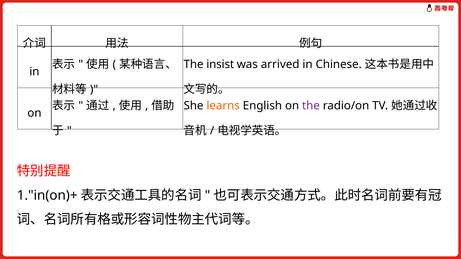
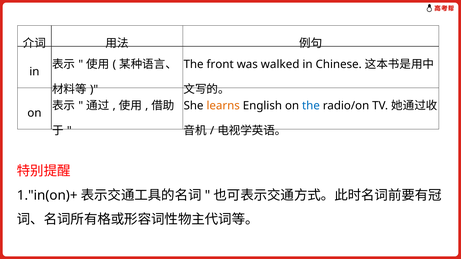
insist: insist -> front (220, 64)
arrived: arrived -> walked (280, 64)
the colour: purple -> blue (311, 106)
